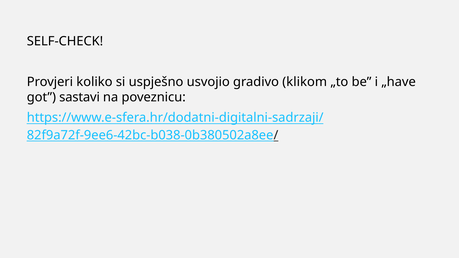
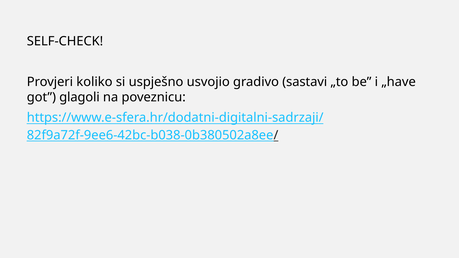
klikom: klikom -> sastavi (305, 82)
sastavi: sastavi -> glagoli (80, 97)
